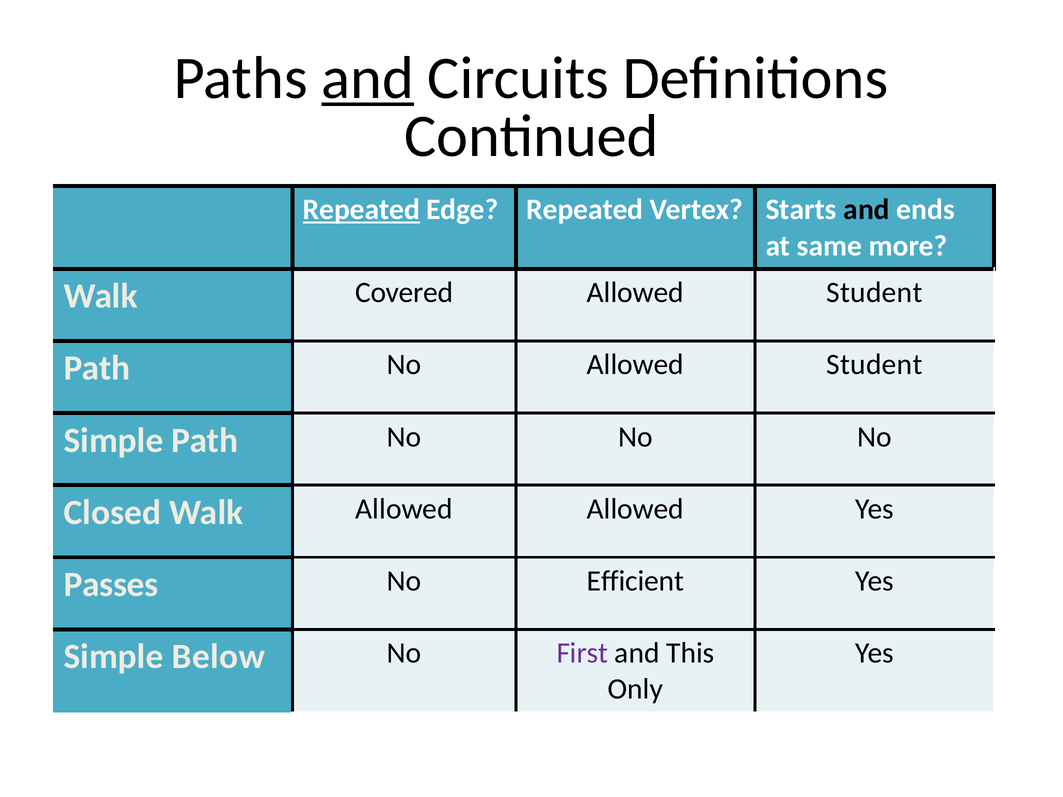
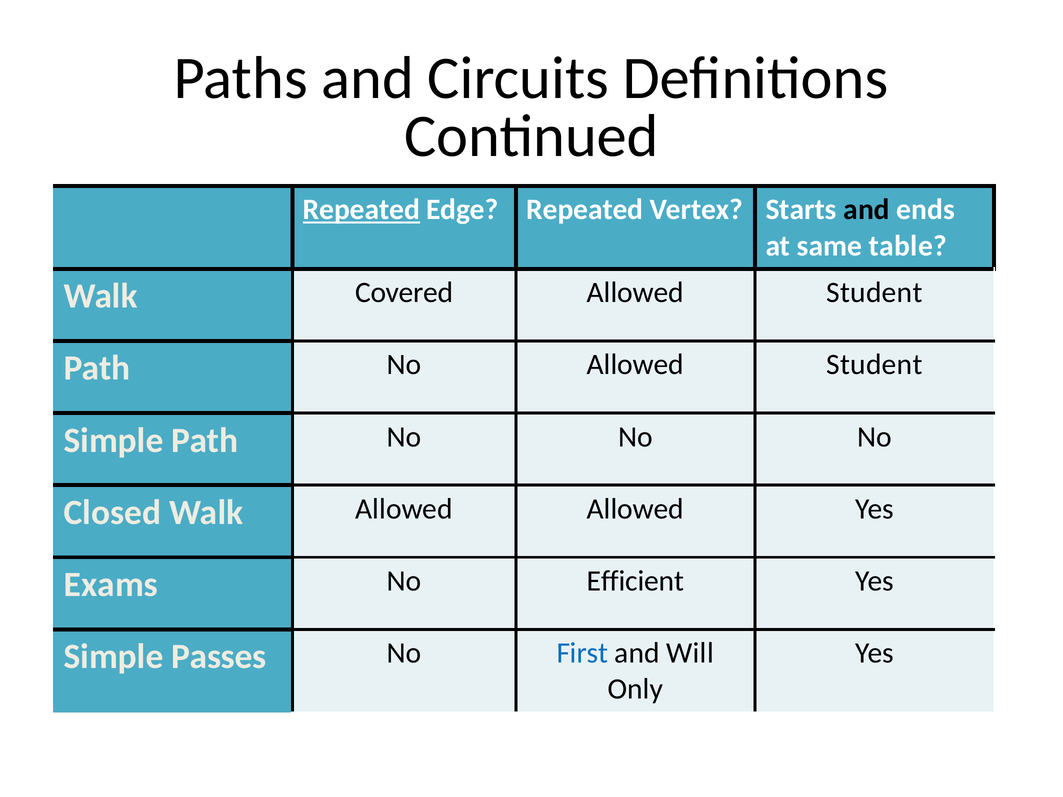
and underline: present -> none (368, 78)
more: more -> table (908, 246)
Passes: Passes -> Exams (111, 585)
Below: Below -> Passes (219, 657)
First colour: purple -> blue (582, 653)
This: This -> Will (690, 653)
